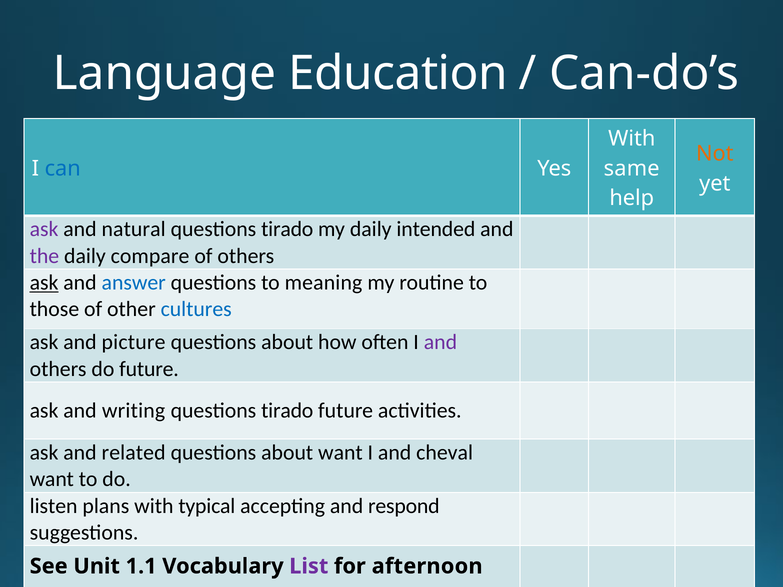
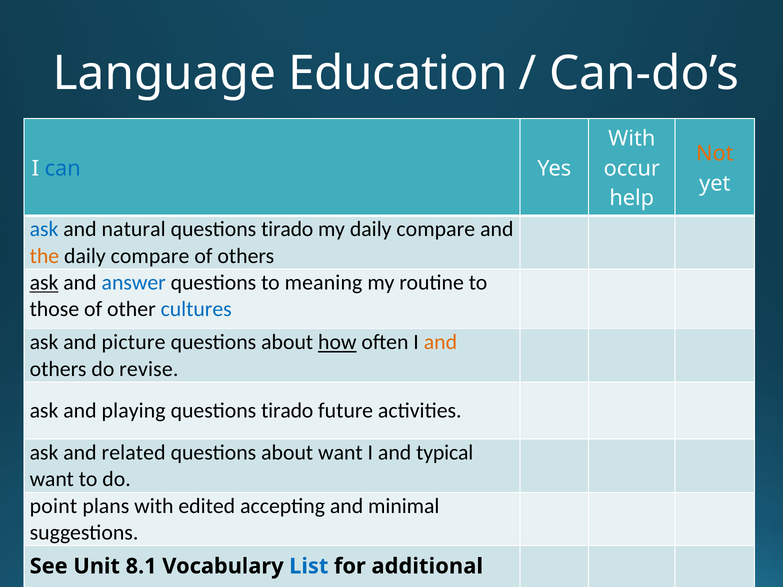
same: same -> occur (632, 169)
ask colour: purple -> blue (44, 229)
my daily intended: intended -> compare (436, 229)
the colour: purple -> orange (44, 256)
how underline: none -> present (337, 342)
and colour: purple -> orange (440, 342)
do future: future -> revise (149, 369)
writing: writing -> playing (134, 411)
cheval: cheval -> typical (445, 453)
listen: listen -> point (53, 506)
typical: typical -> edited (207, 506)
respond: respond -> minimal (404, 506)
1.1: 1.1 -> 8.1 (141, 566)
List colour: purple -> blue (309, 566)
afternoon: afternoon -> additional (427, 566)
